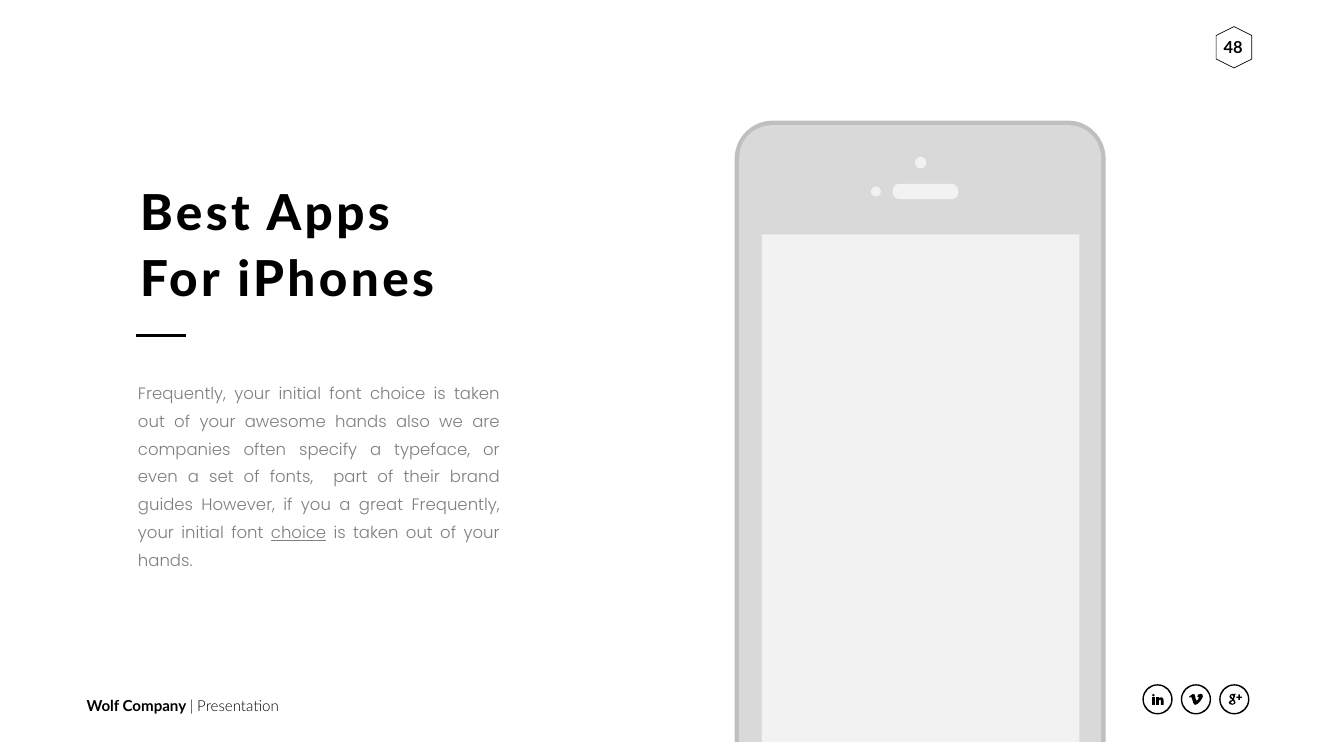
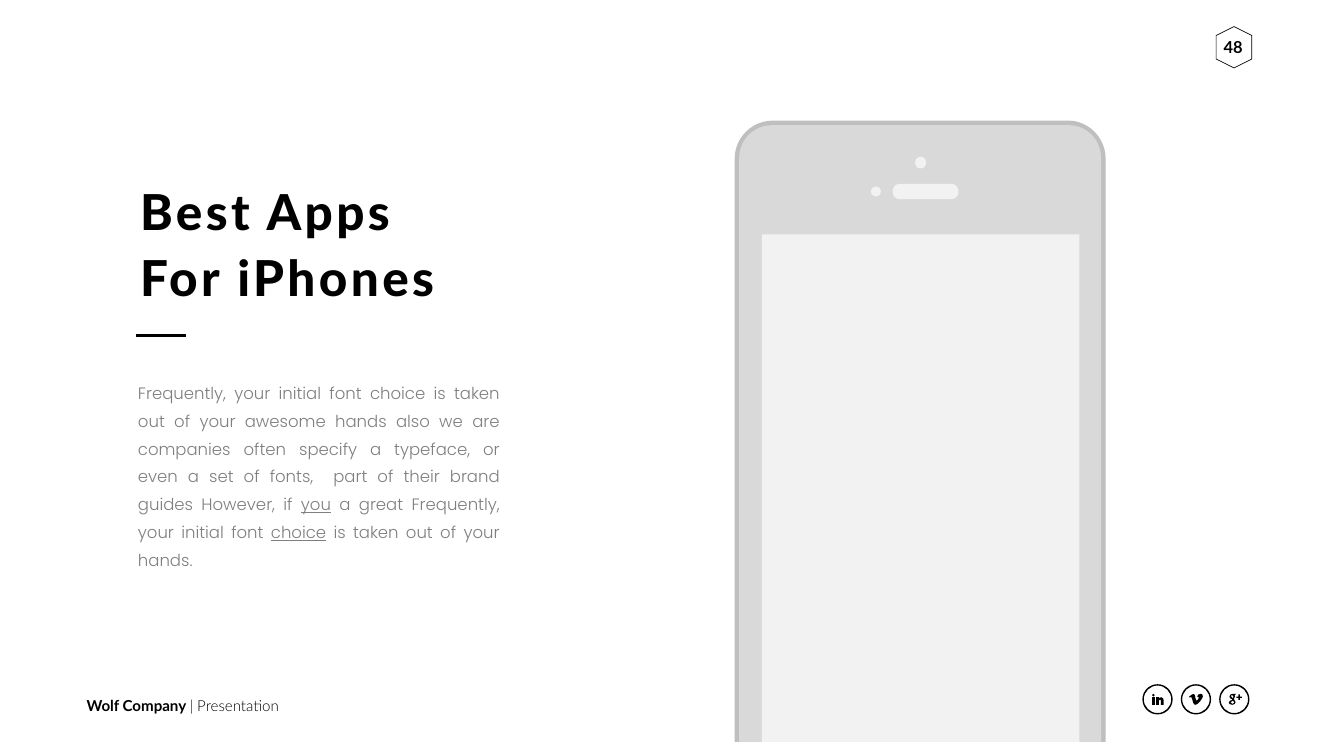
you underline: none -> present (316, 505)
